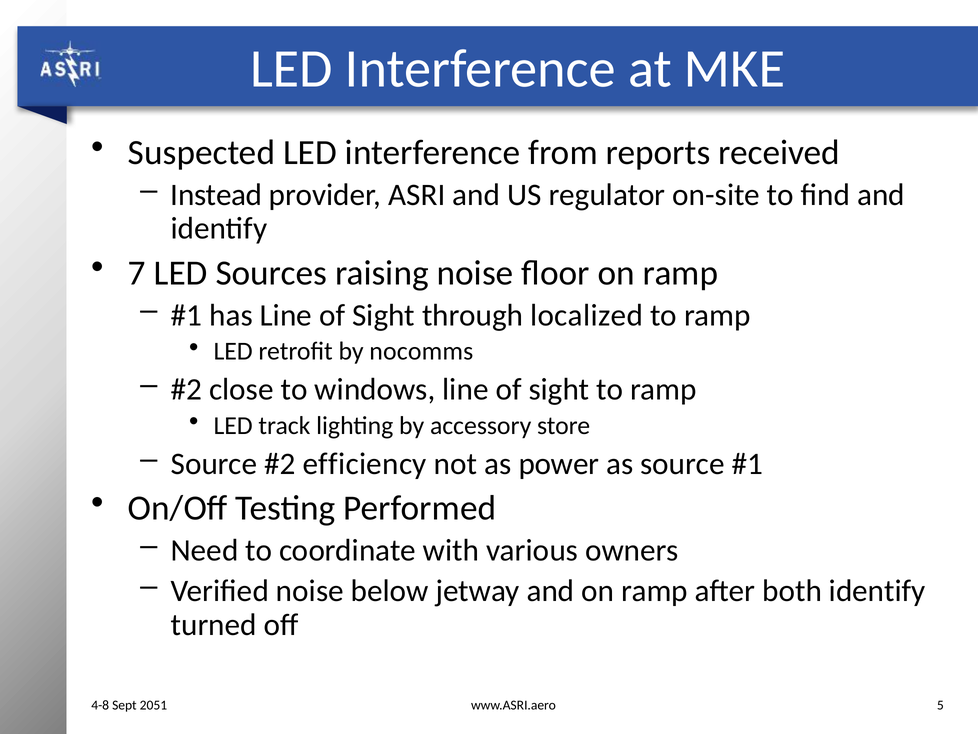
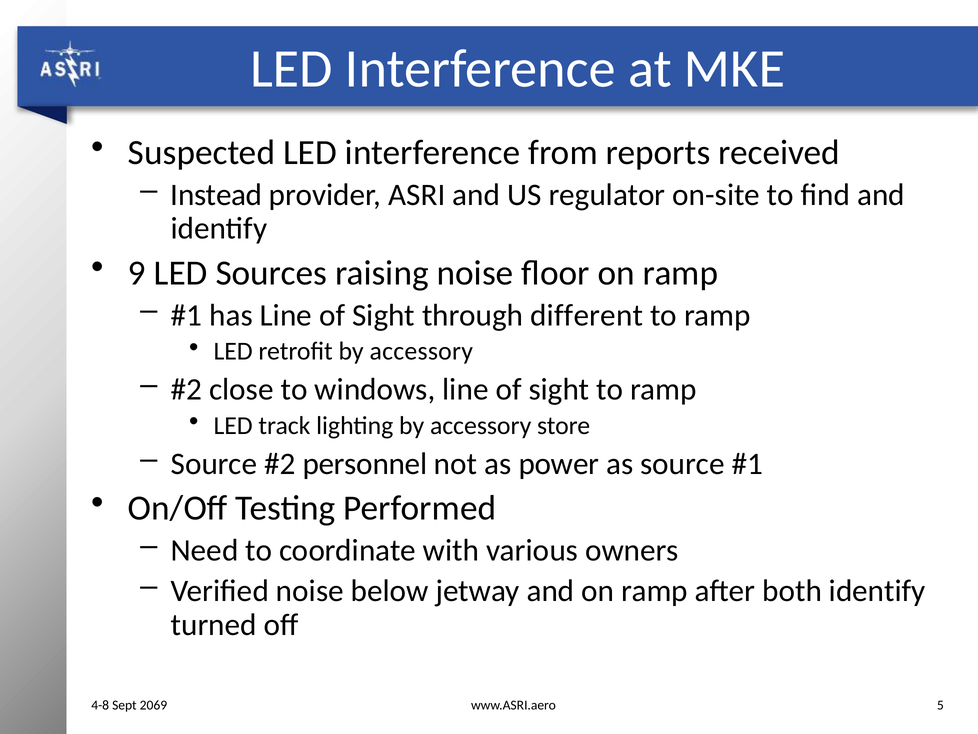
7: 7 -> 9 (137, 273)
localized: localized -> different (587, 315)
retrofit by nocomms: nocomms -> accessory (421, 351)
efficiency: efficiency -> personnel (365, 464)
2051: 2051 -> 2069 (153, 705)
